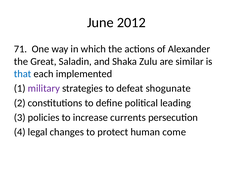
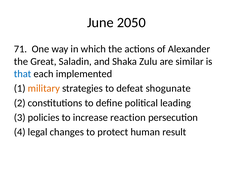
2012: 2012 -> 2050 (131, 23)
military colour: purple -> orange (44, 88)
currents: currents -> reaction (128, 117)
come: come -> result (174, 132)
